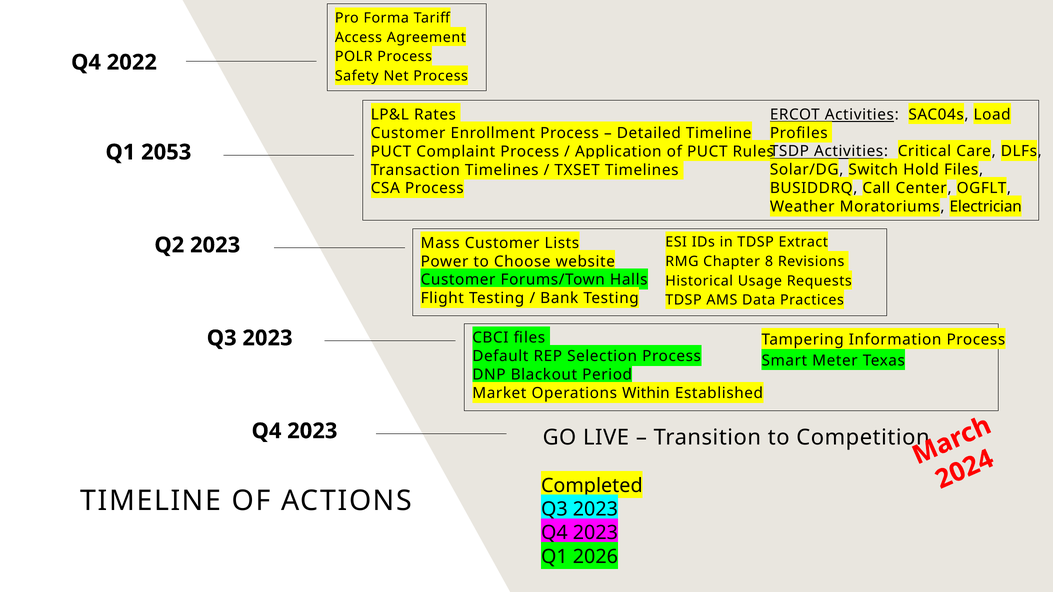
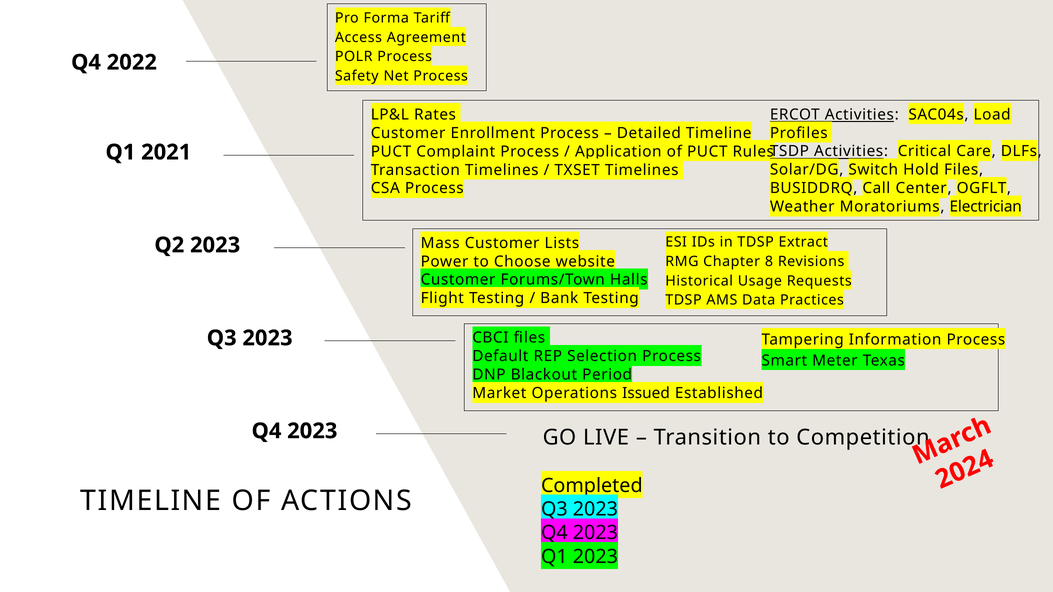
2053: 2053 -> 2021 (166, 152)
Within: Within -> Issued (646, 394)
Q1 2026: 2026 -> 2023 (595, 557)
